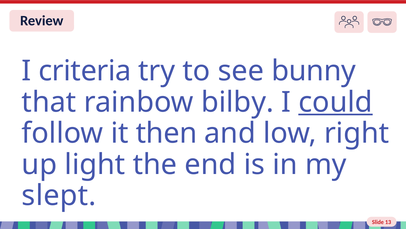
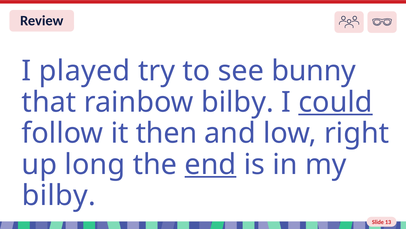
criteria: criteria -> played (85, 71)
light: light -> long (95, 164)
end underline: none -> present (210, 164)
slept: slept -> bilby (59, 195)
